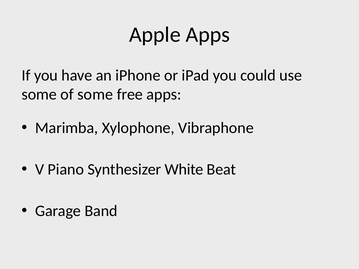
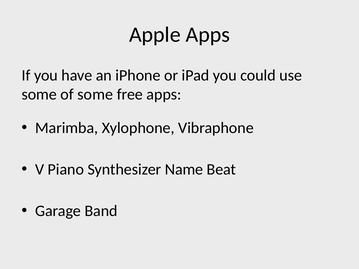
White: White -> Name (184, 170)
